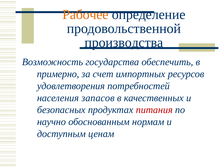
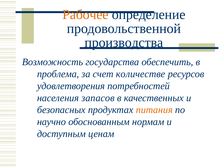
примерно: примерно -> проблема (58, 74)
импортных: импортных -> количестве (141, 74)
питания colour: red -> orange (154, 110)
